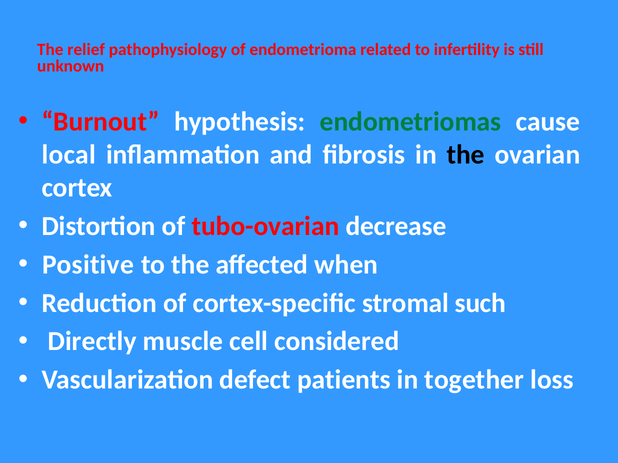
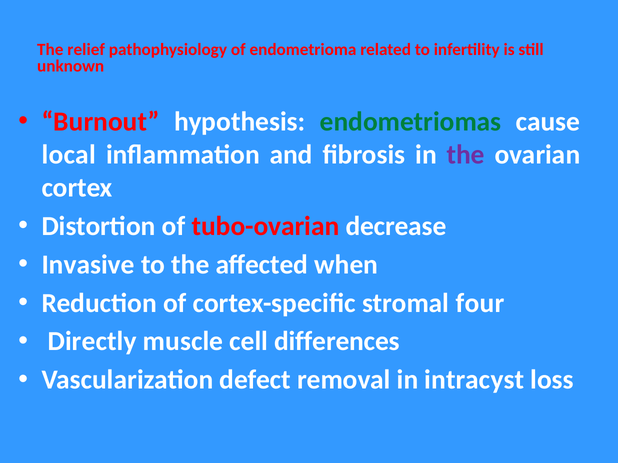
the colour: black -> purple (466, 155)
Positive: Positive -> Invasive (88, 265)
such: such -> four (480, 303)
considered: considered -> differences (337, 342)
patients: patients -> removal (344, 380)
together: together -> intracyst (474, 380)
